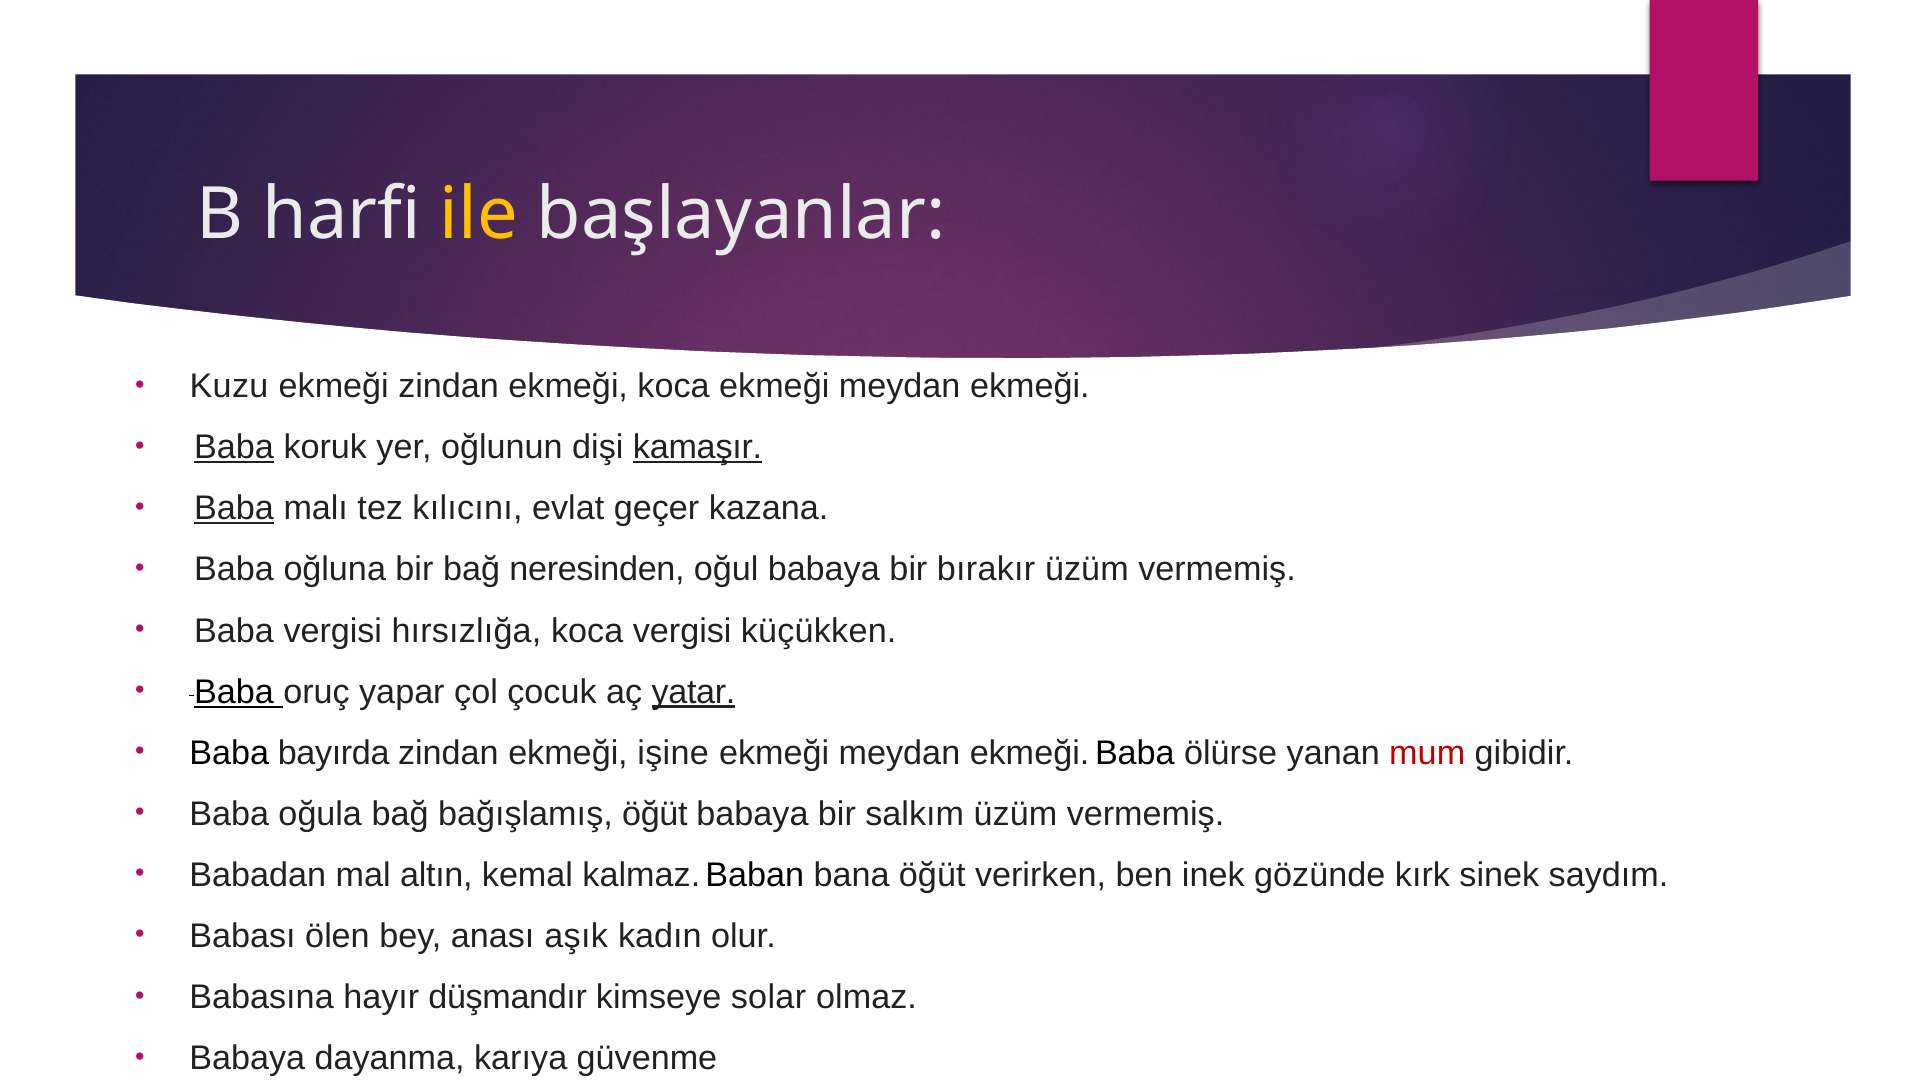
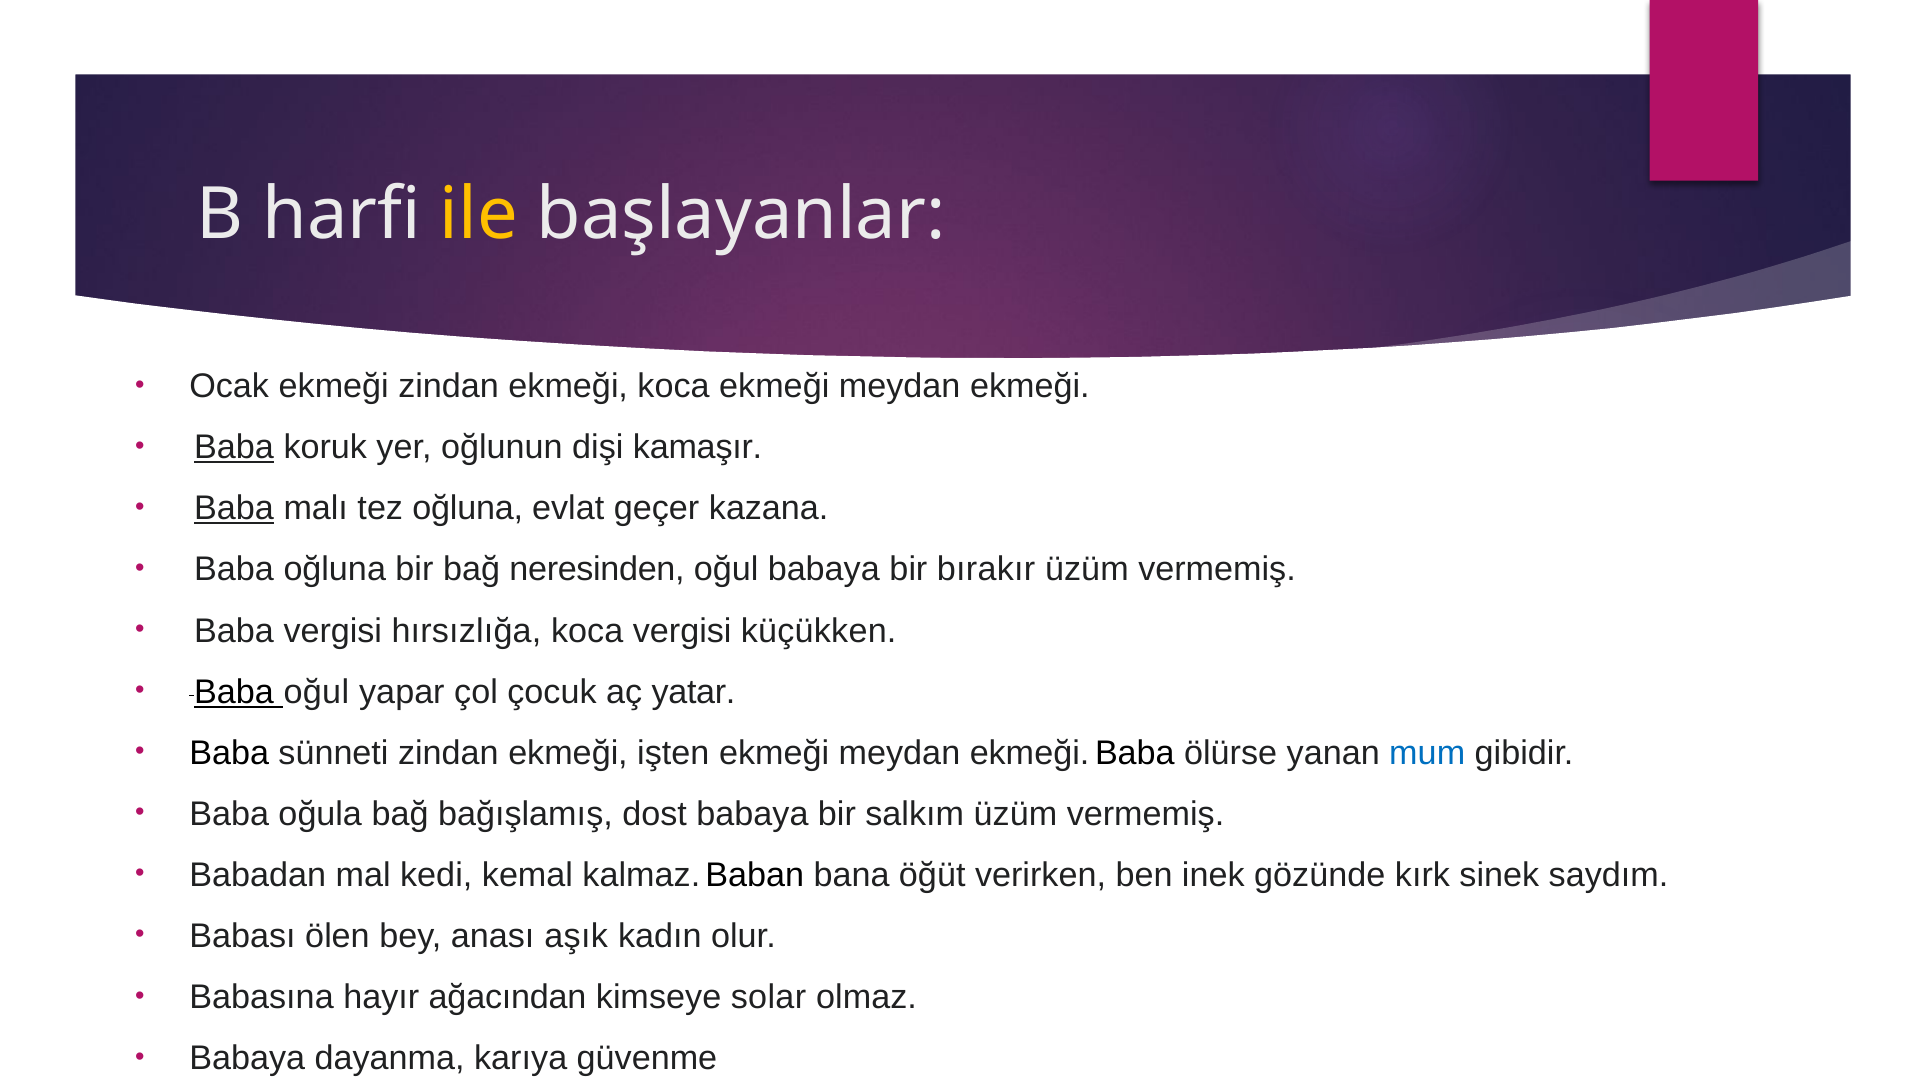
Kuzu: Kuzu -> Ocak (229, 387)
kamaşır underline: present -> none (698, 448)
tez kılıcını: kılıcını -> oğluna (468, 509)
Baba oruç: oruç -> oğul (316, 692)
yatar underline: present -> none (694, 692)
bayırda: bayırda -> sünneti (333, 753)
işine: işine -> işten (673, 753)
mum colour: red -> blue (1427, 753)
bağışlamış öğüt: öğüt -> dost (655, 814)
altın: altın -> kedi (436, 875)
düşmandır: düşmandır -> ağacından (508, 997)
